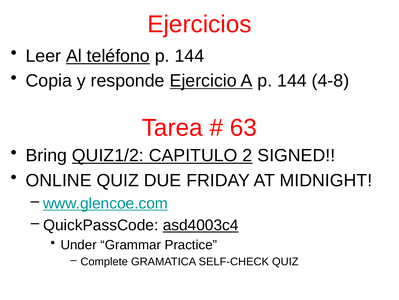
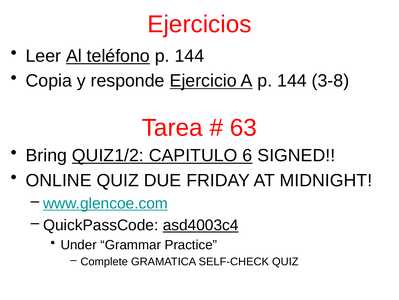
4-8: 4-8 -> 3-8 (330, 81)
2: 2 -> 6 (247, 155)
